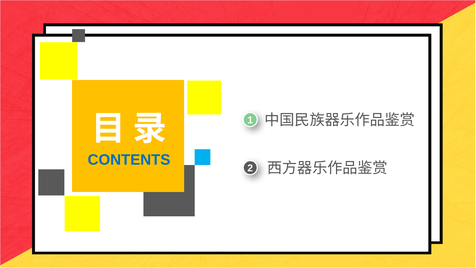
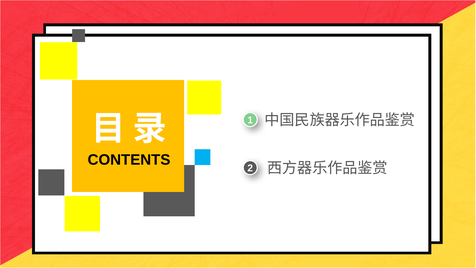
CONTENTS colour: blue -> black (129, 160)
